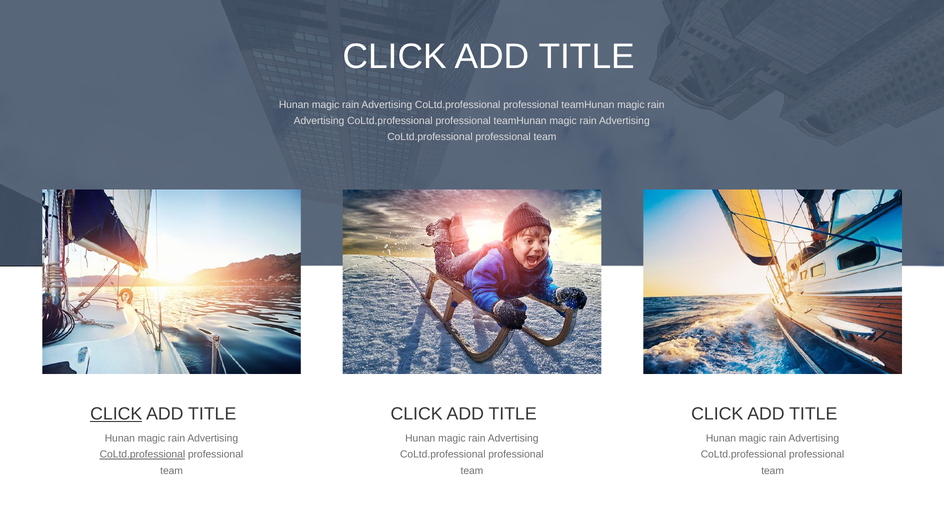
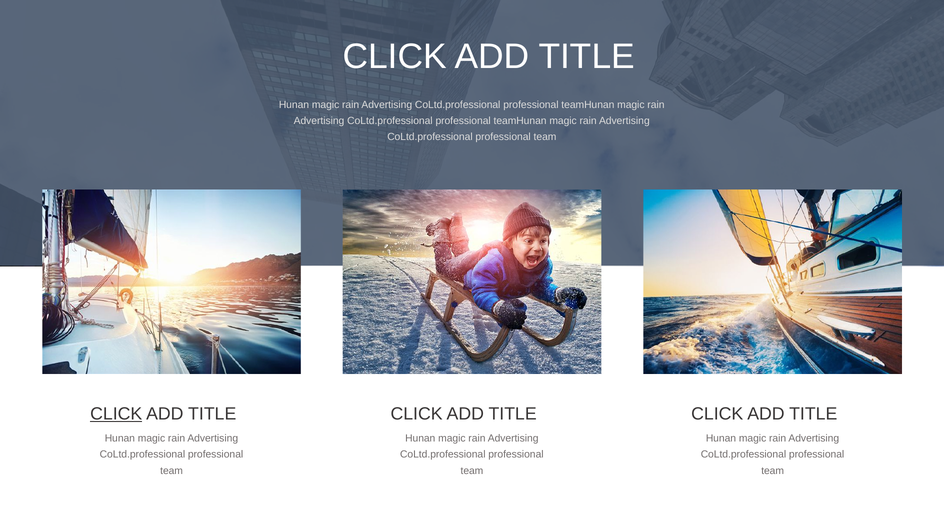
CoLtd.professional underline: present -> none (142, 455)
